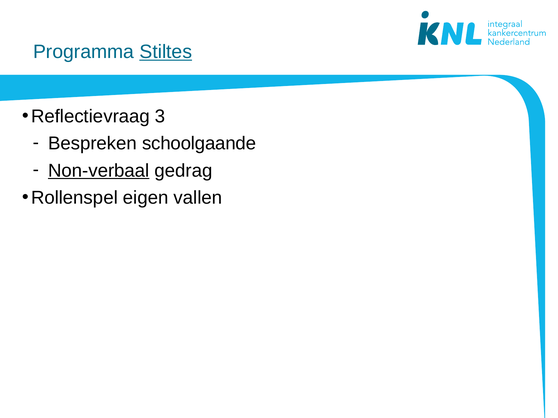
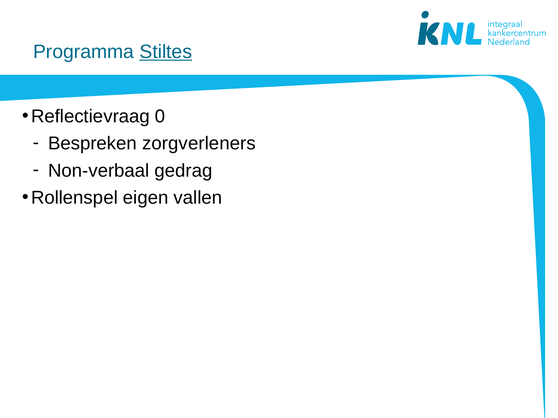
3: 3 -> 0 (160, 116)
schoolgaande: schoolgaande -> zorgverleners (199, 144)
Non-verbaal underline: present -> none (99, 171)
